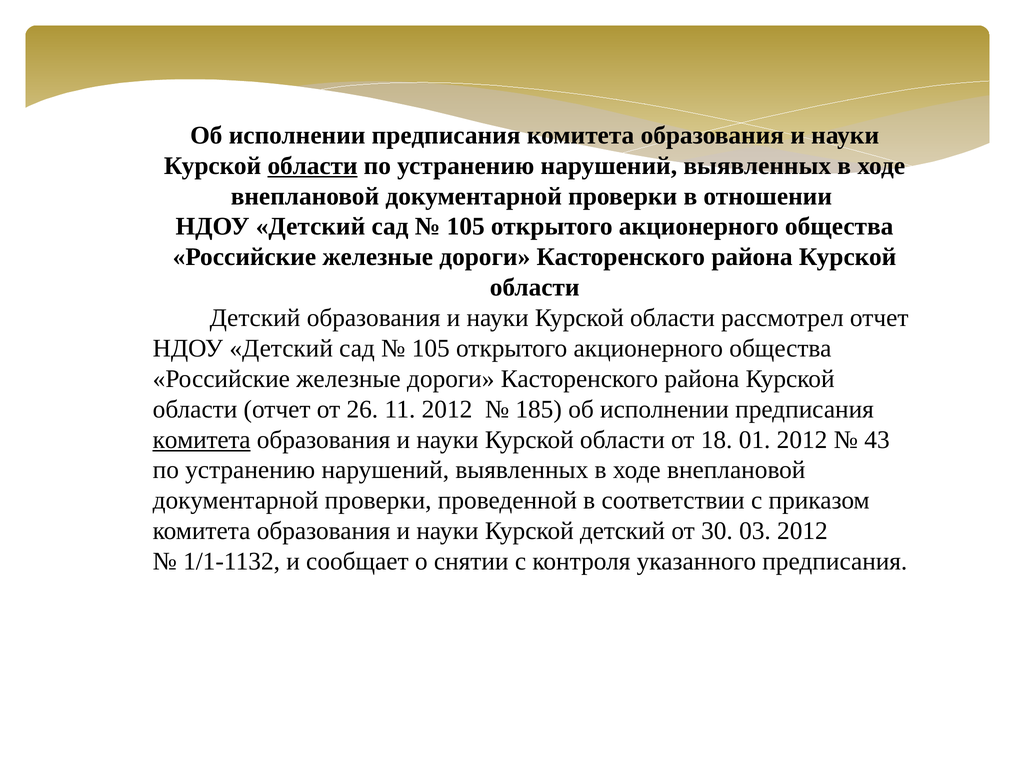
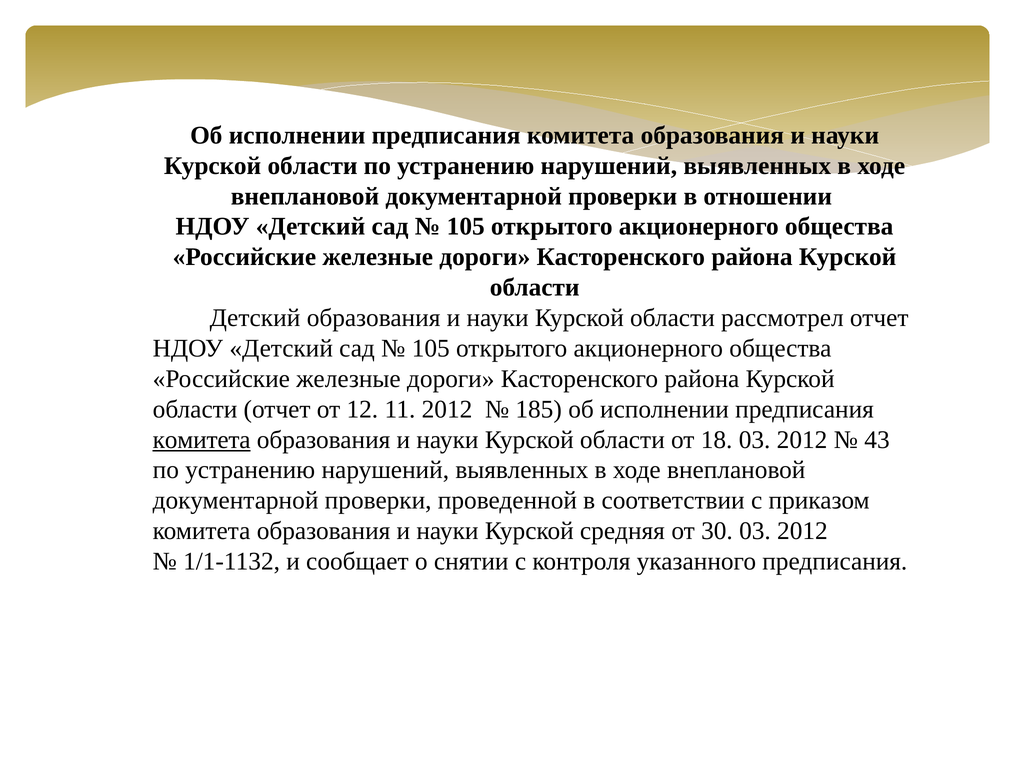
области underline: present -> none (313, 166)
26: 26 -> 12 (362, 409)
18 01: 01 -> 03 (755, 439)
Курской детский: детский -> средняя (622, 531)
